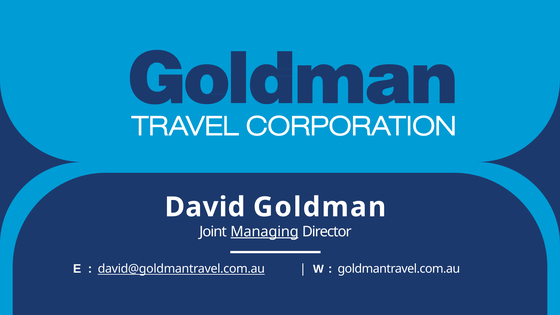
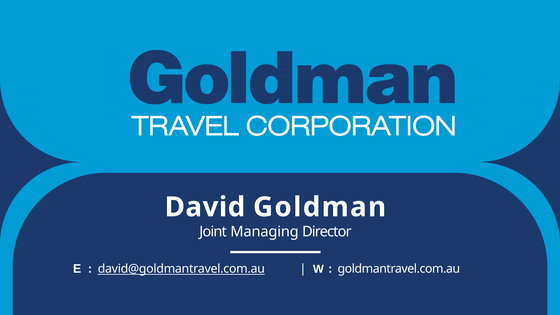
Managing underline: present -> none (265, 232)
